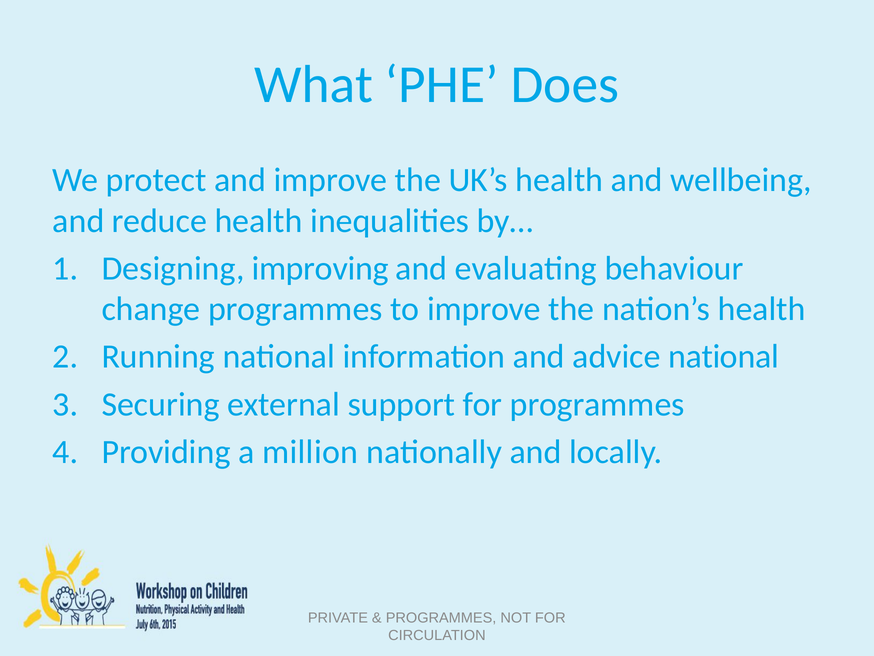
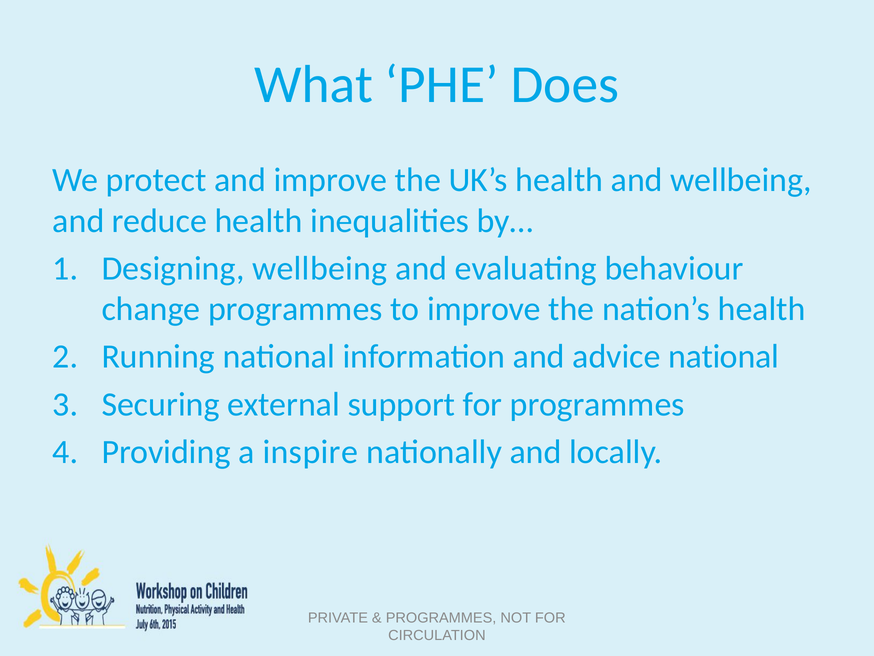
Designing improving: improving -> wellbeing (320, 268)
million: million -> inspire (310, 452)
